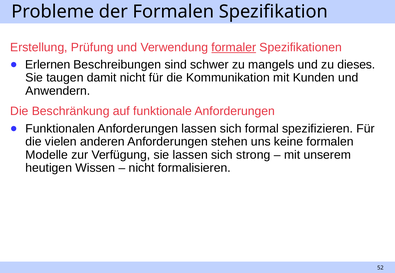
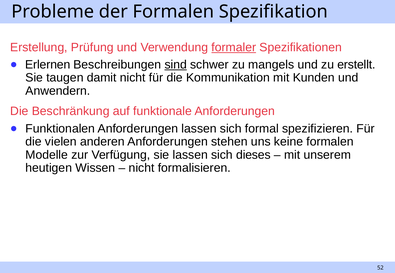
sind underline: none -> present (176, 65)
dieses: dieses -> erstellt (356, 65)
strong: strong -> dieses (253, 155)
